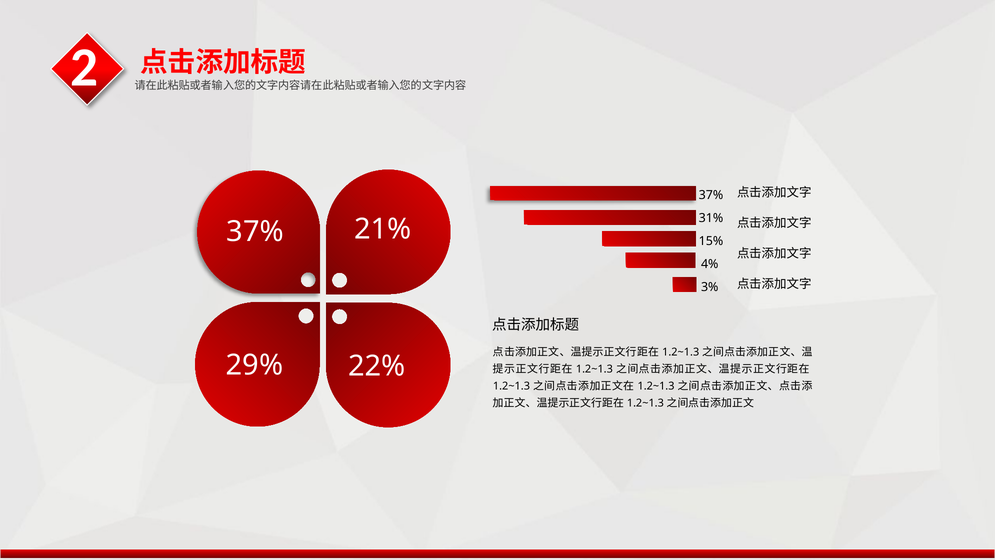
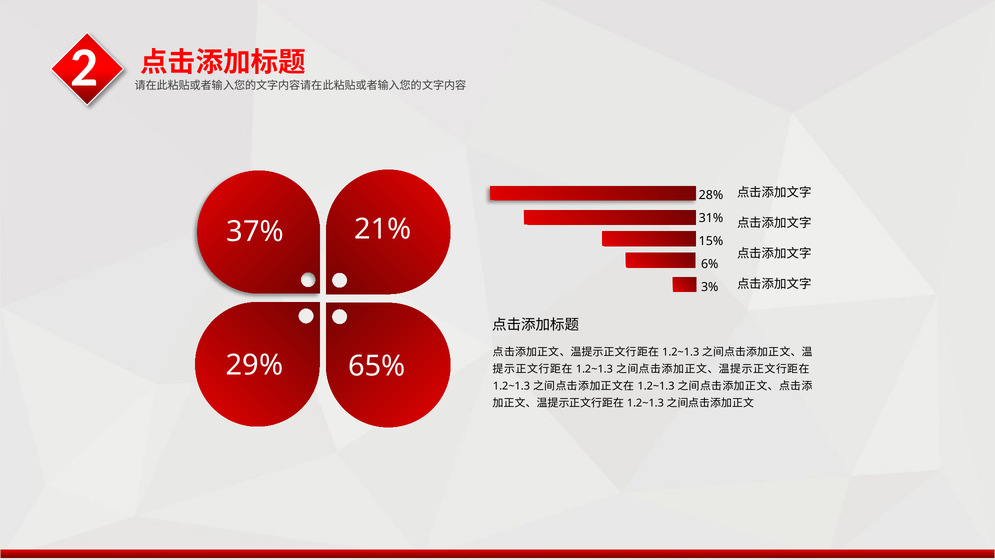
37%: 37% -> 28% (711, 195)
4%: 4% -> 6% (710, 264)
22%: 22% -> 65% (377, 366)
